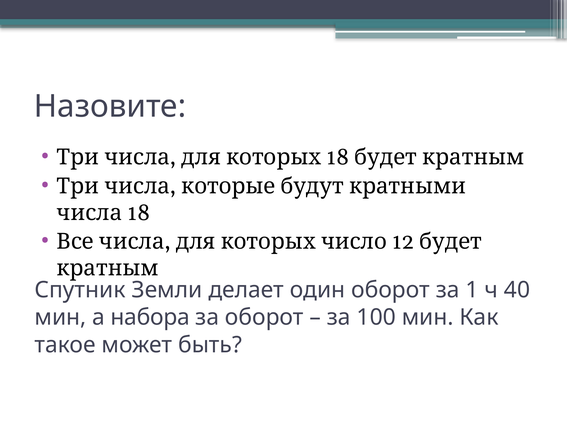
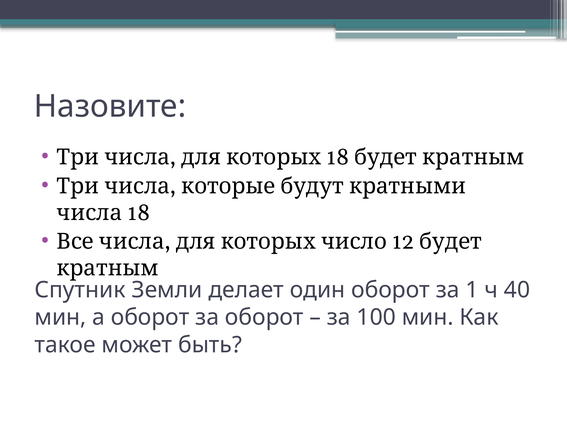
а набора: набора -> оборот (150, 317)
